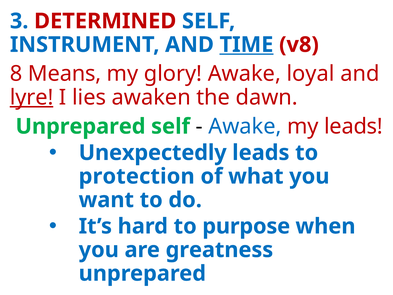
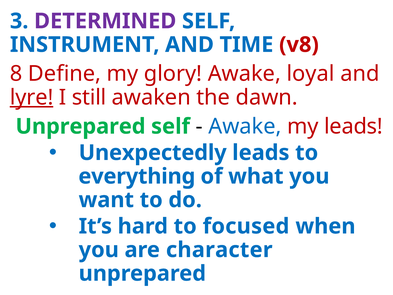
DETERMINED colour: red -> purple (105, 21)
TIME underline: present -> none (246, 45)
Means: Means -> Define (65, 74)
lies: lies -> still (89, 97)
protection: protection -> everything (137, 176)
purpose: purpose -> focused (246, 226)
greatness: greatness -> character (219, 250)
